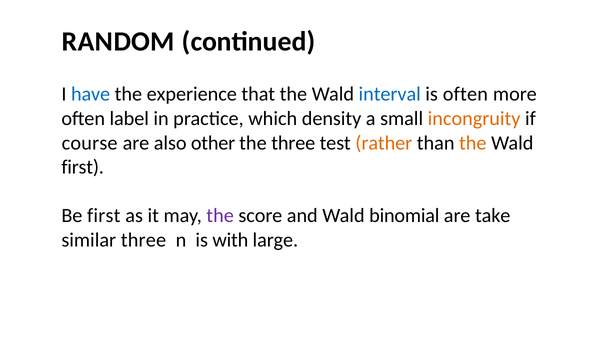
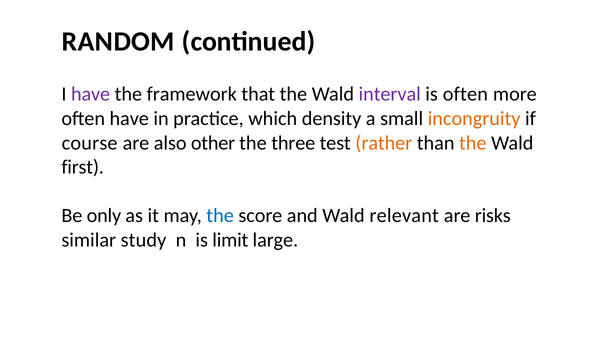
have colour: blue -> purple (91, 94)
experience: experience -> framework (192, 94)
interval colour: blue -> purple (390, 94)
often label: label -> have (129, 119)
Be first: first -> only (104, 216)
the colour: purple -> blue (220, 216)
binomial: binomial -> relevant (404, 216)
take: take -> risks (493, 216)
similar three: three -> study (144, 240)
with: with -> limit (230, 240)
